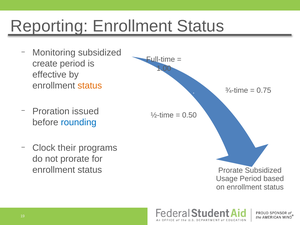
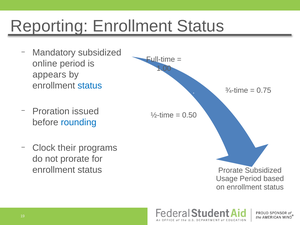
Monitoring: Monitoring -> Mandatory (54, 53)
create: create -> online (45, 64)
effective: effective -> appears (49, 75)
status colour: orange -> blue (90, 86)
